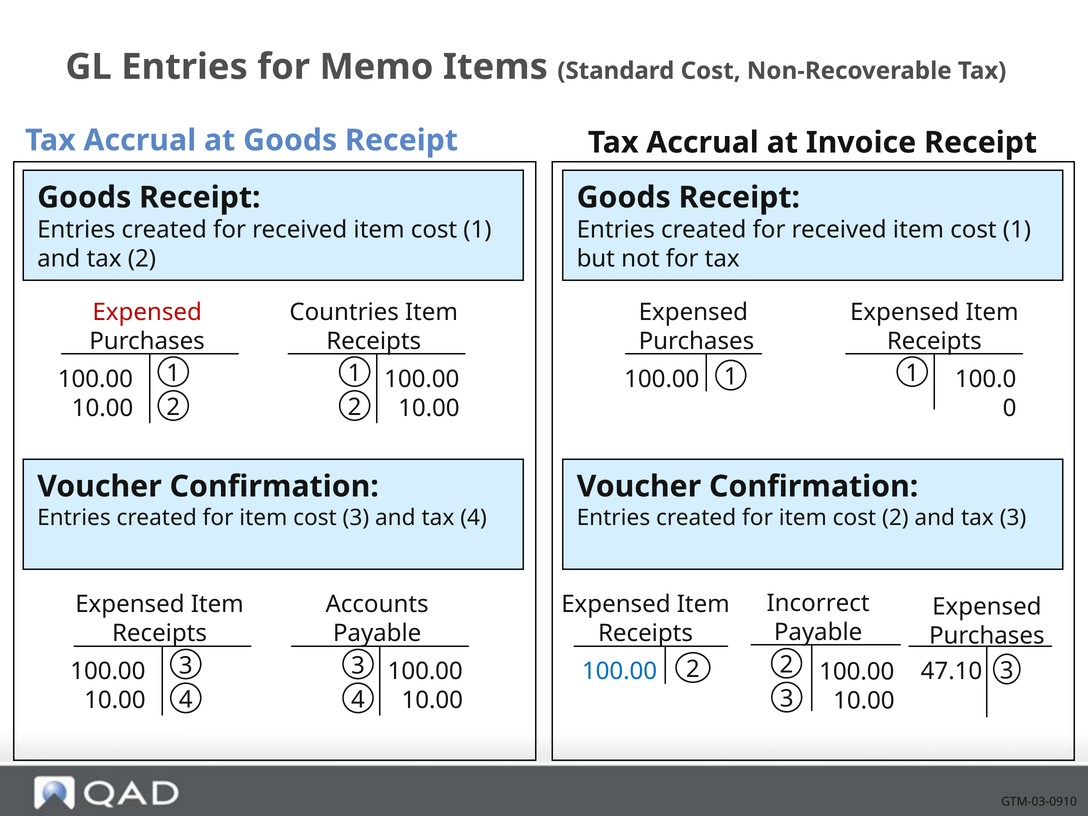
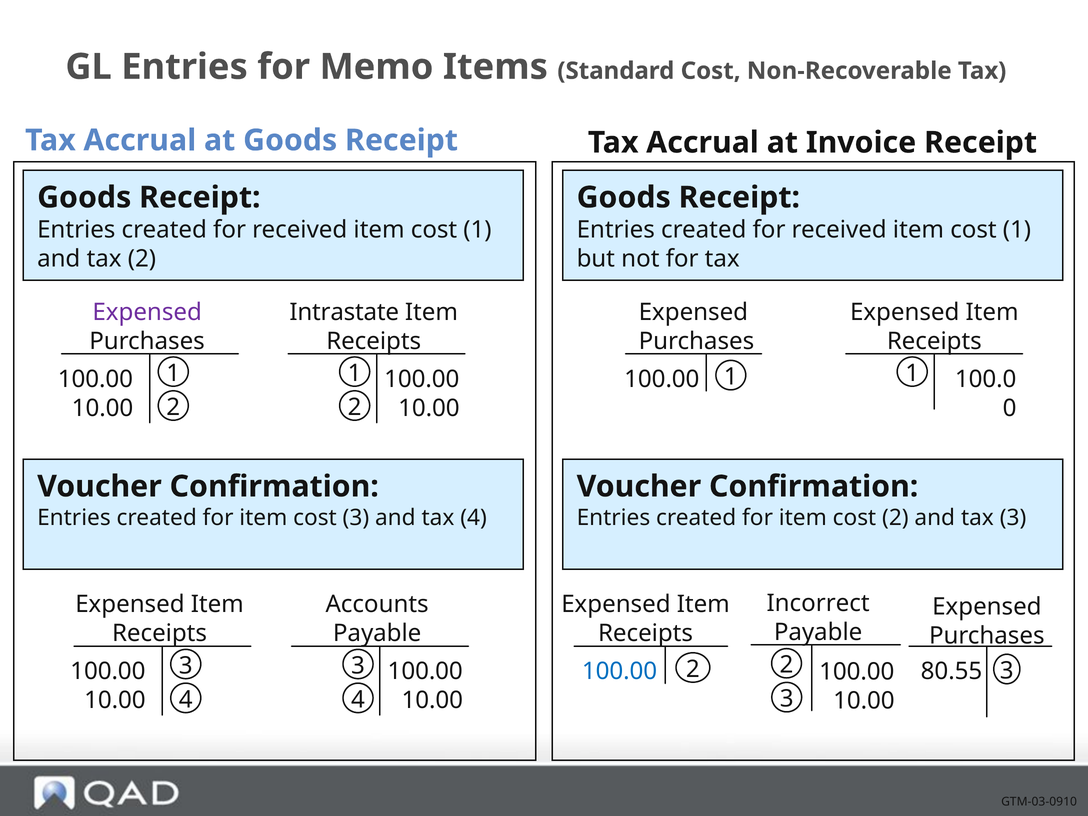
Expensed colour: red -> purple (147, 312)
Countries: Countries -> Intrastate (344, 312)
47.10: 47.10 -> 80.55 (951, 671)
